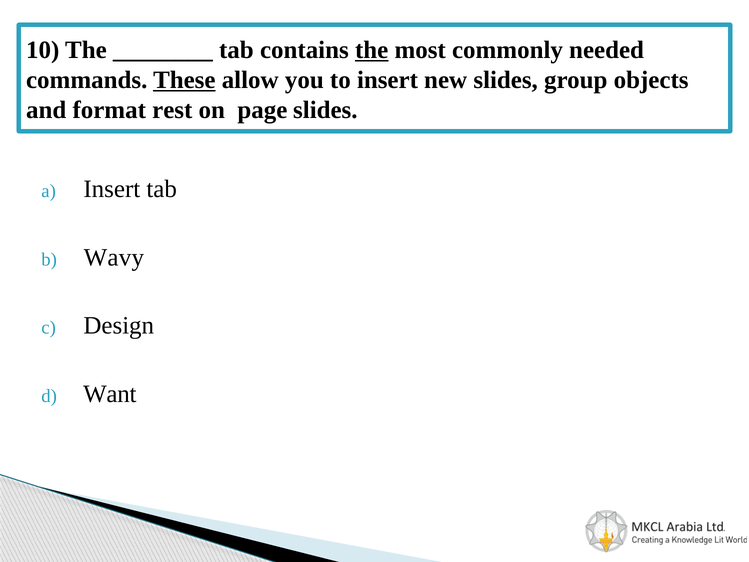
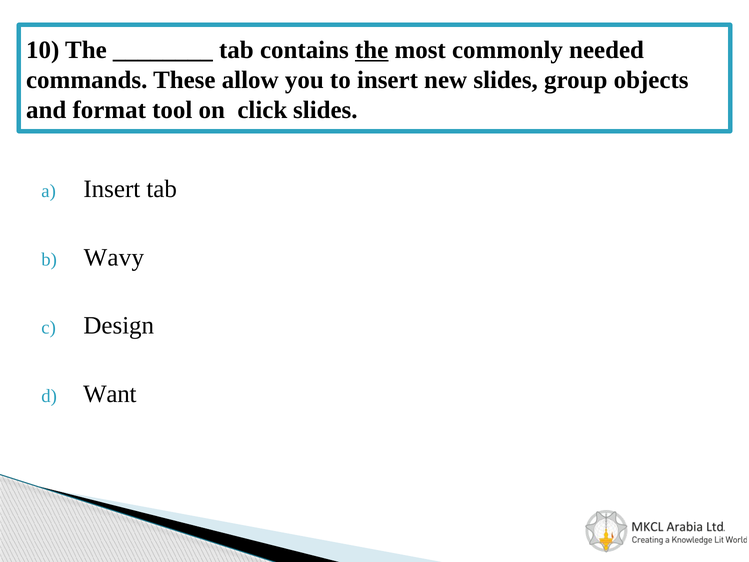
These underline: present -> none (184, 80)
rest: rest -> tool (172, 110)
page: page -> click (262, 110)
